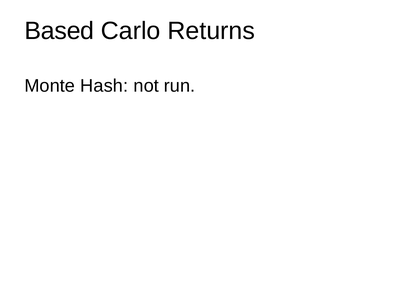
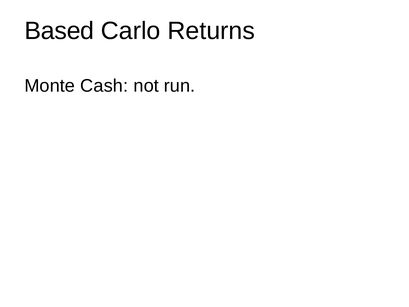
Hash: Hash -> Cash (104, 86)
